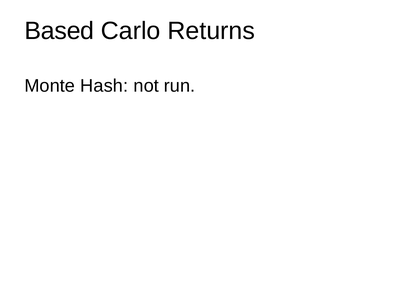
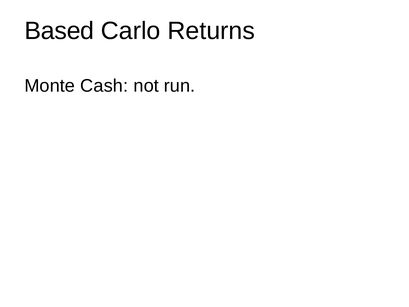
Hash: Hash -> Cash (104, 86)
